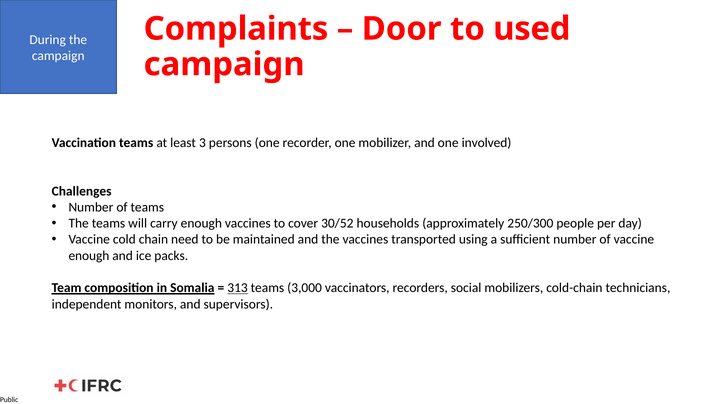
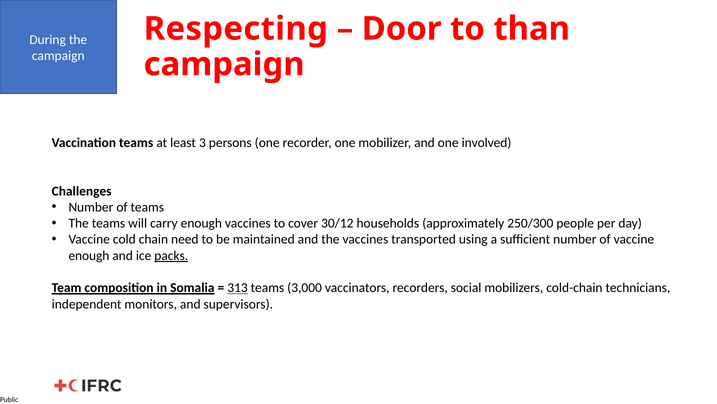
Complaints: Complaints -> Respecting (236, 29)
used: used -> than (532, 29)
30/52: 30/52 -> 30/12 (337, 223)
packs underline: none -> present (171, 255)
